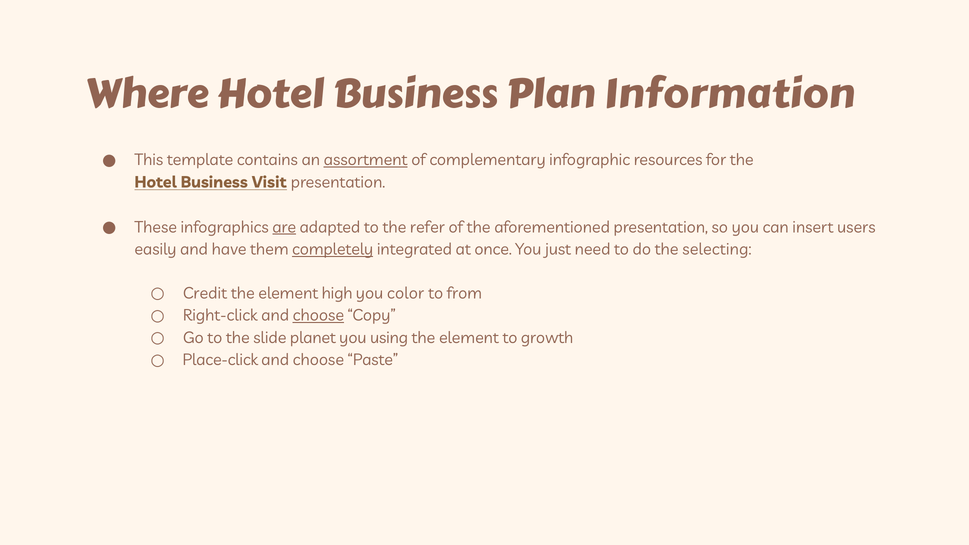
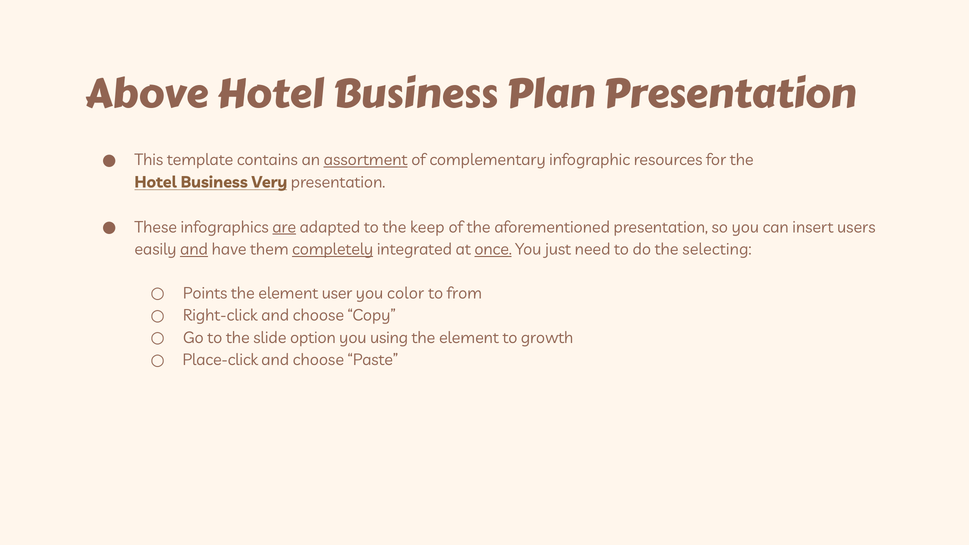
Where: Where -> Above (147, 94)
Plan Information: Information -> Presentation (730, 94)
Visit: Visit -> Very (269, 183)
refer: refer -> keep (427, 227)
and underline: none -> present (194, 250)
once underline: none -> present (493, 250)
Credit: Credit -> Points (205, 293)
high: high -> user (337, 293)
choose underline: present -> none (318, 316)
planet: planet -> option (313, 338)
